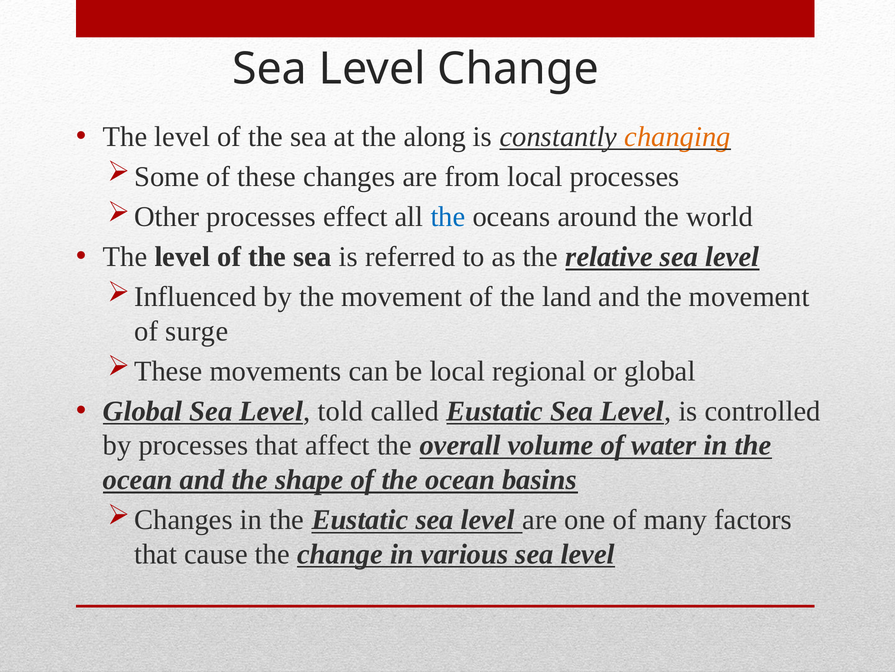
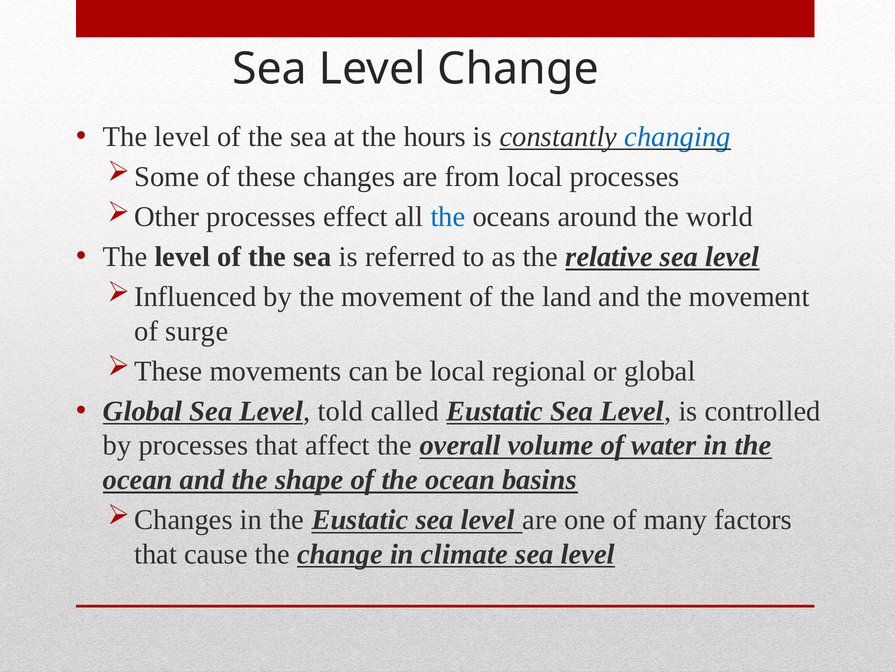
along: along -> hours (435, 137)
changing colour: orange -> blue (678, 137)
various: various -> climate (465, 554)
